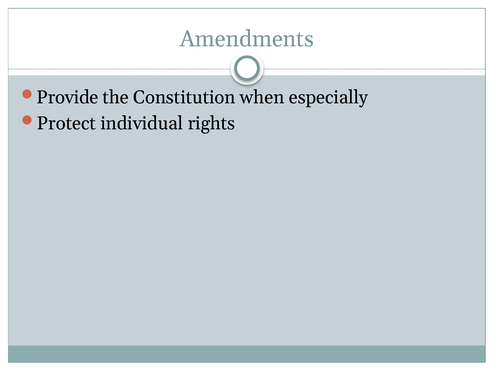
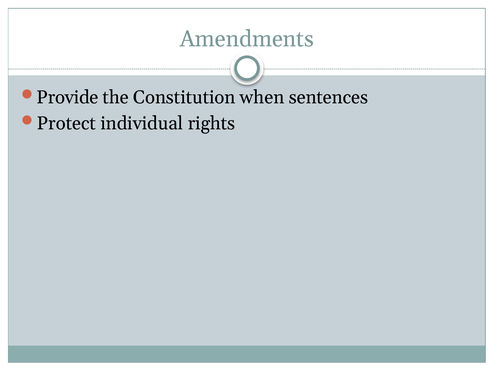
especially: especially -> sentences (328, 97)
